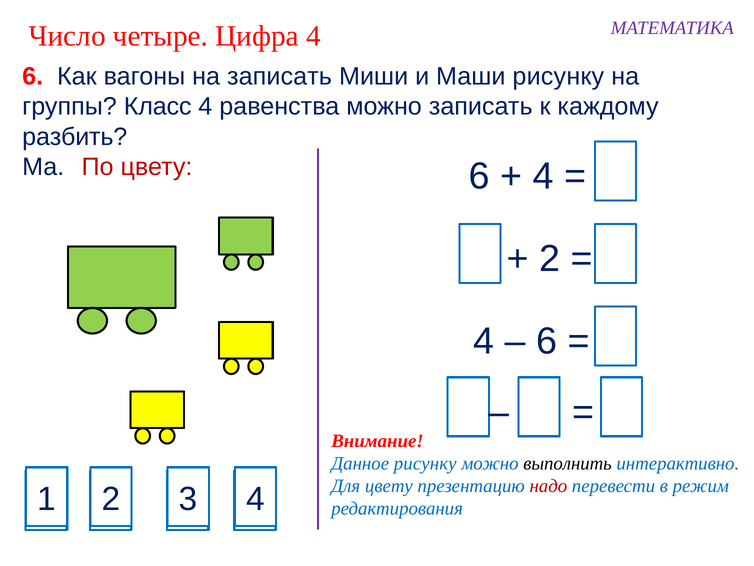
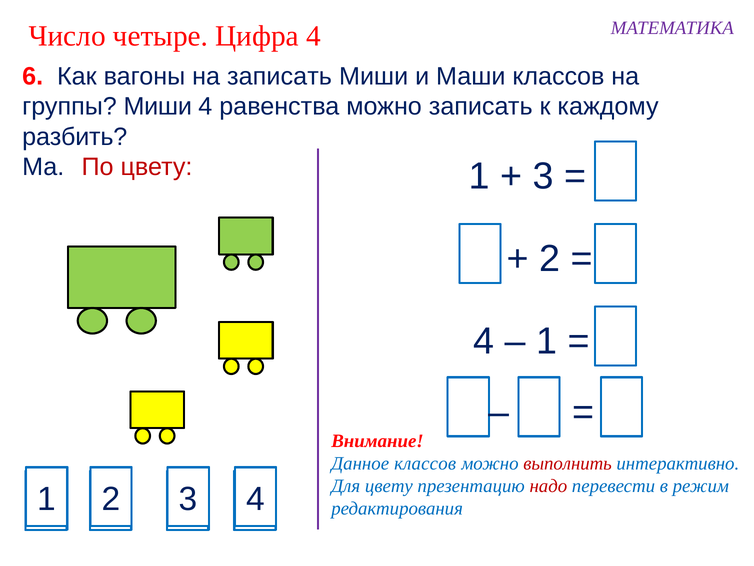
Маши рисунку: рисунку -> классов (558, 76)
группы Класс: Класс -> Миши (158, 106)
цвету 6: 6 -> 1 (479, 176)
4: 4 -> 3 (543, 176)
6: 6 -> 1 (547, 341)
Данное рисунку: рисунку -> классов (425, 463)
выполнить colour: black -> red (568, 463)
